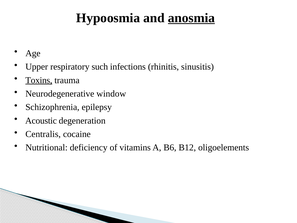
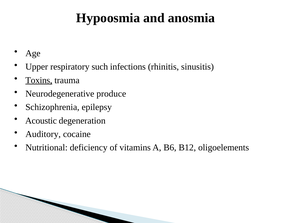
anosmia underline: present -> none (191, 18)
window: window -> produce (111, 94)
Centralis: Centralis -> Auditory (43, 134)
